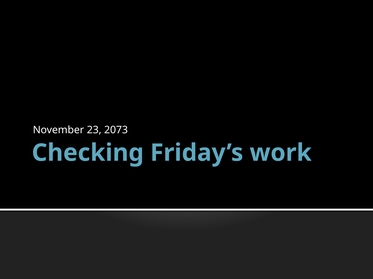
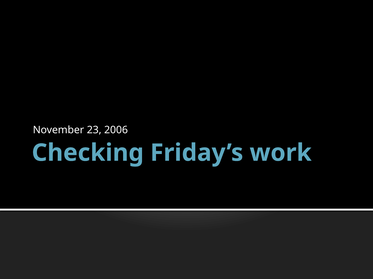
2073: 2073 -> 2006 (116, 130)
